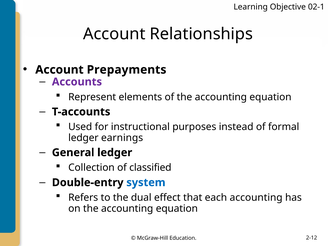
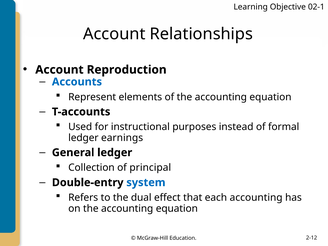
Prepayments: Prepayments -> Reproduction (127, 70)
Accounts colour: purple -> blue (77, 82)
classified: classified -> principal (150, 168)
